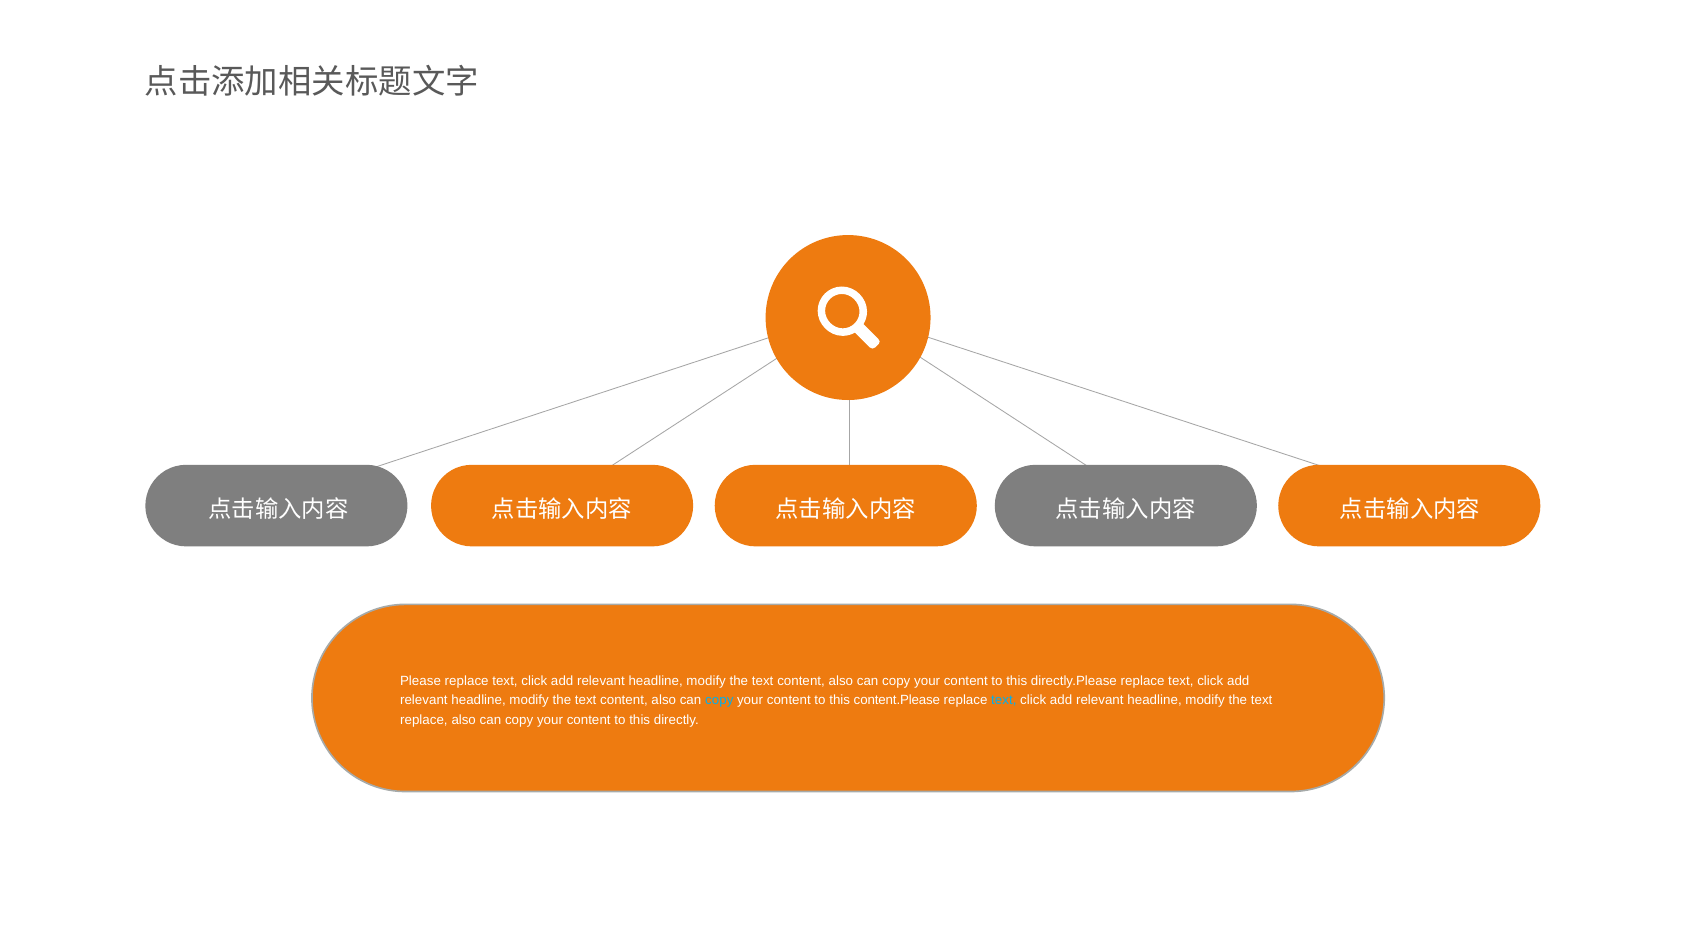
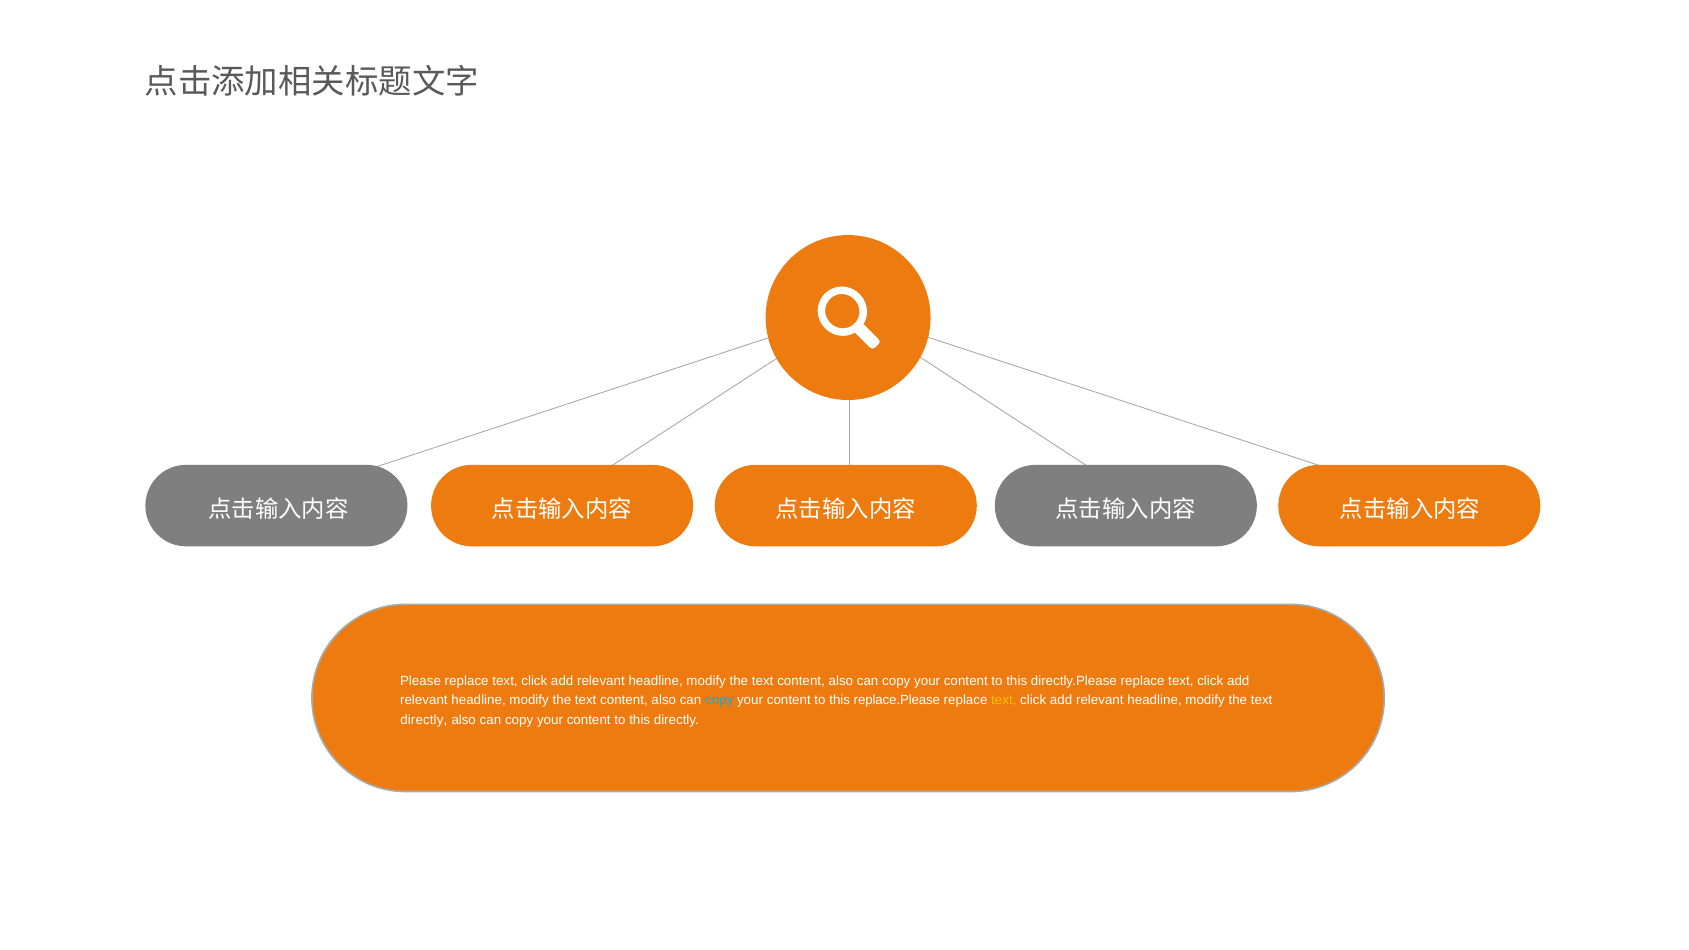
content.Please: content.Please -> replace.Please (897, 700)
text colour: light blue -> yellow (1004, 700)
replace: replace -> directly (424, 720)
